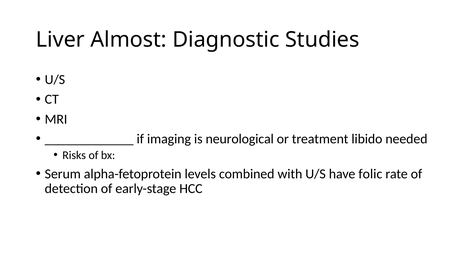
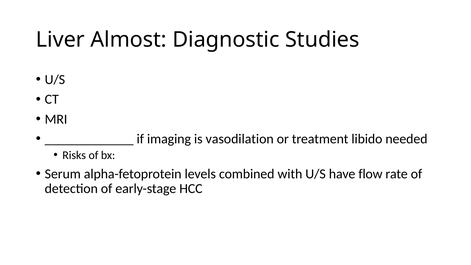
neurological: neurological -> vasodilation (240, 139)
folic: folic -> flow (370, 174)
